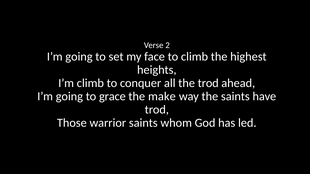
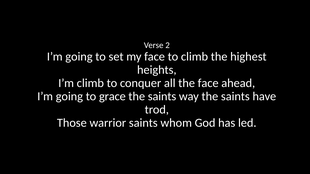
the trod: trod -> face (208, 83)
make: make -> saints (162, 97)
